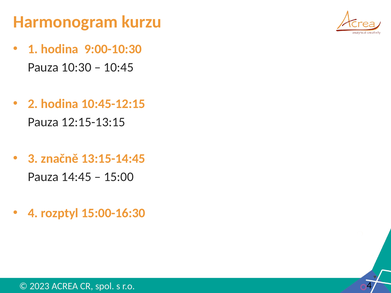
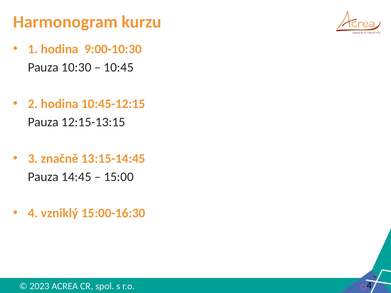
rozptyl: rozptyl -> vzniklý (60, 213)
